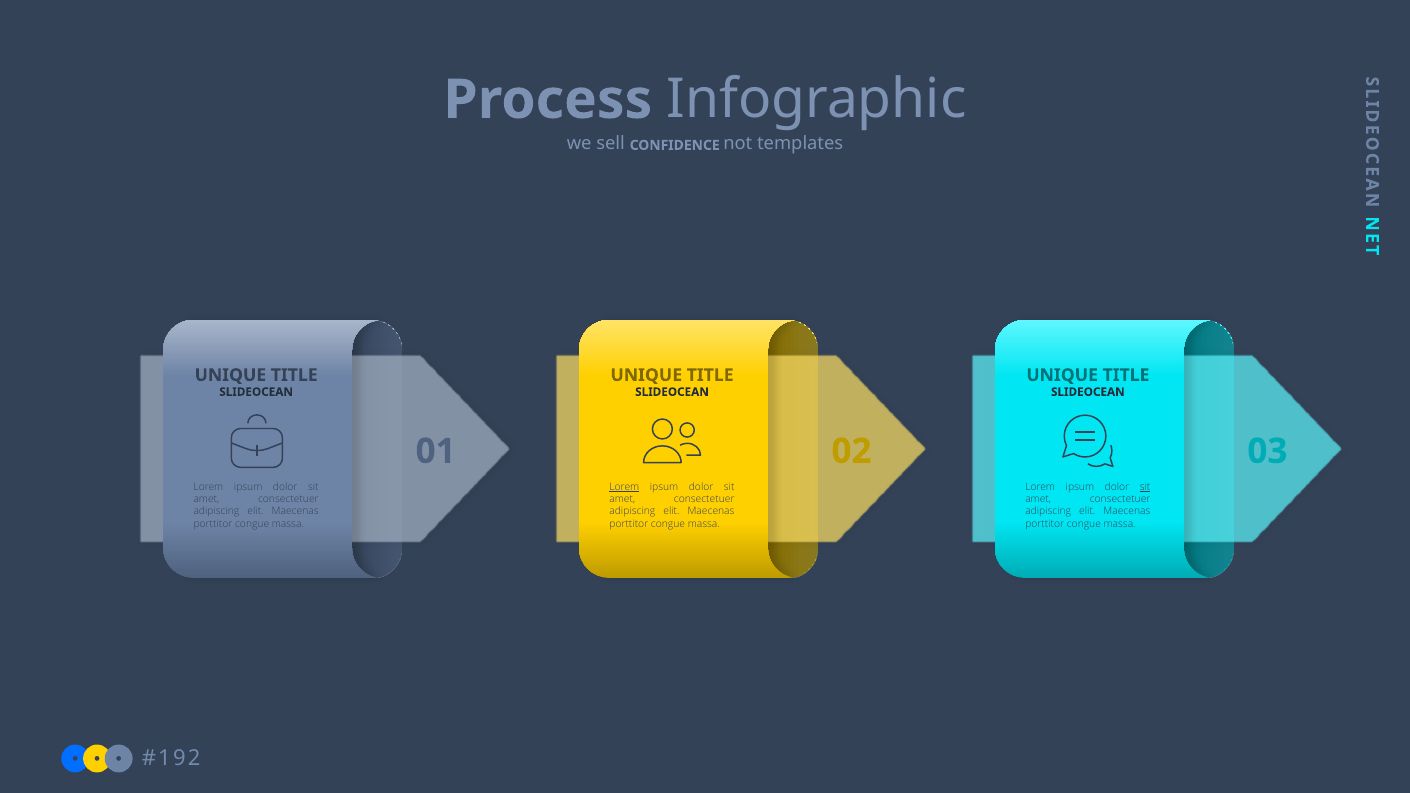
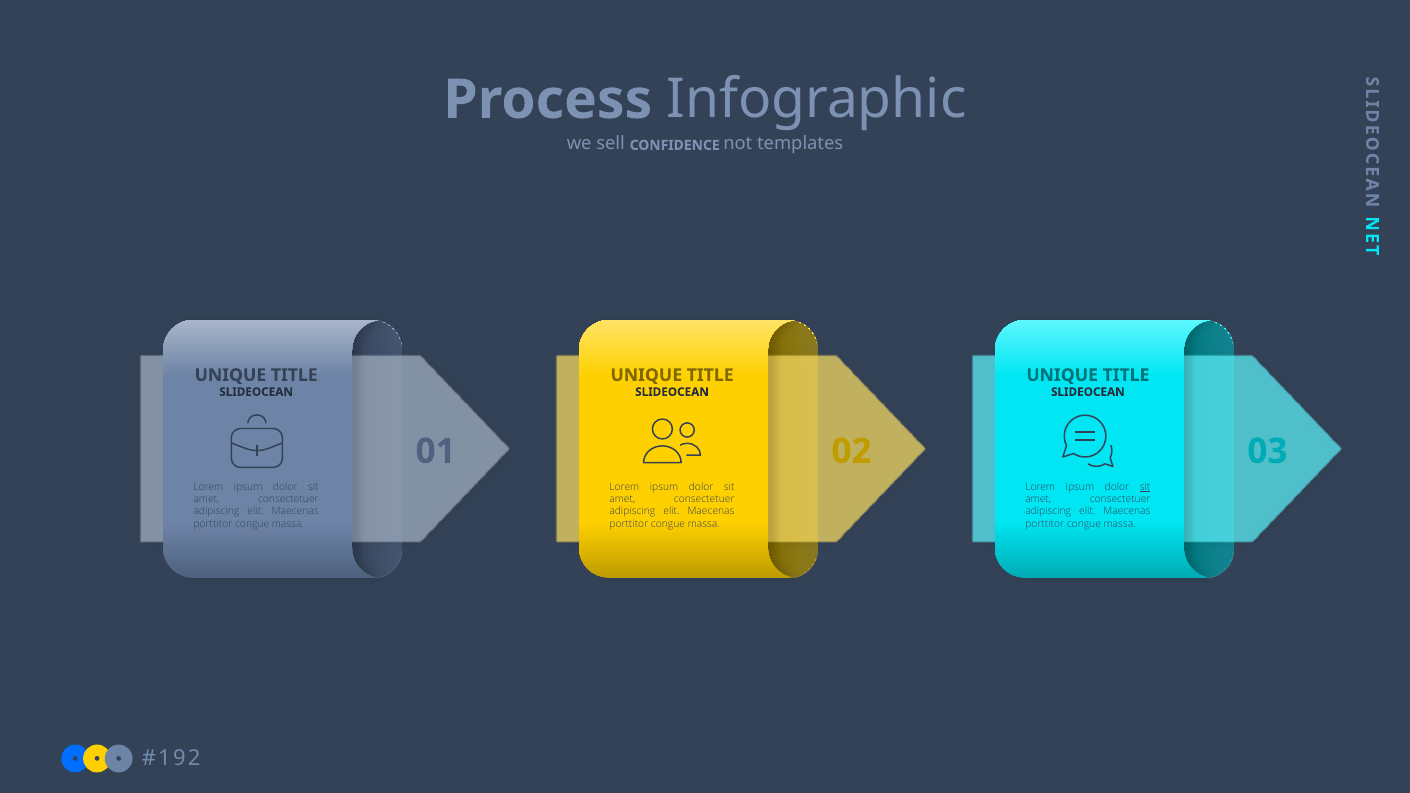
Lorem underline: present -> none (624, 487)
